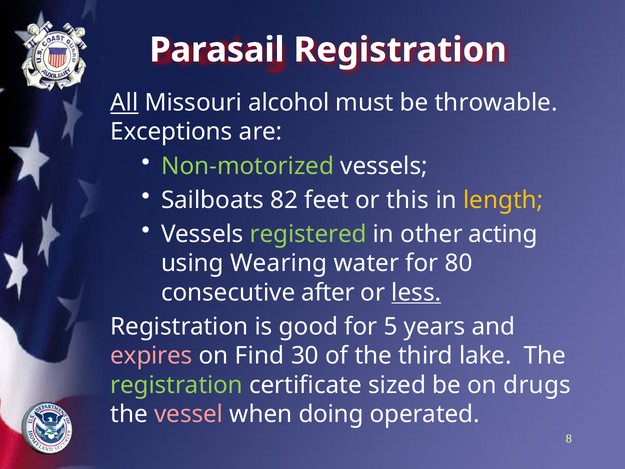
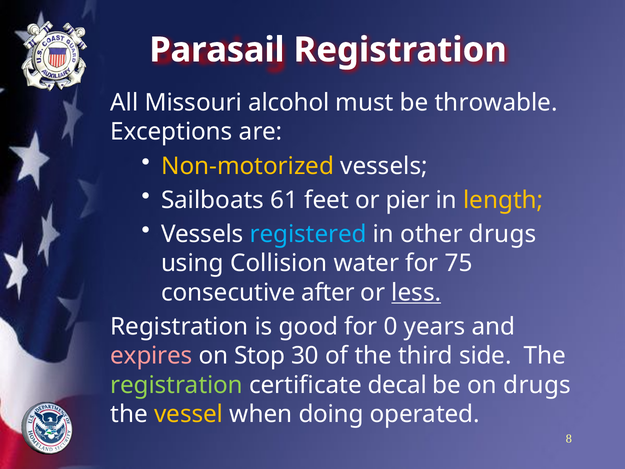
All underline: present -> none (124, 103)
Non-motorized colour: light green -> yellow (248, 166)
82: 82 -> 61 (284, 200)
this: this -> pier (408, 200)
registered colour: light green -> light blue (308, 234)
other acting: acting -> drugs (503, 234)
Wearing: Wearing -> Collision (279, 263)
80: 80 -> 75 (459, 263)
5: 5 -> 0 (391, 326)
Find: Find -> Stop (260, 356)
lake: lake -> side (485, 356)
sized: sized -> decal (397, 385)
vessel colour: pink -> yellow (189, 414)
